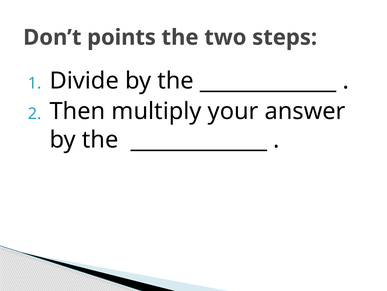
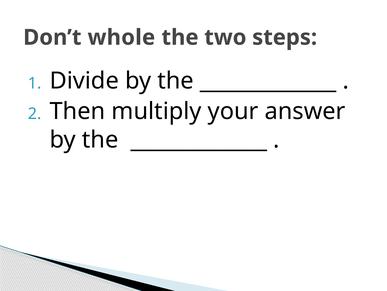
points: points -> whole (121, 37)
